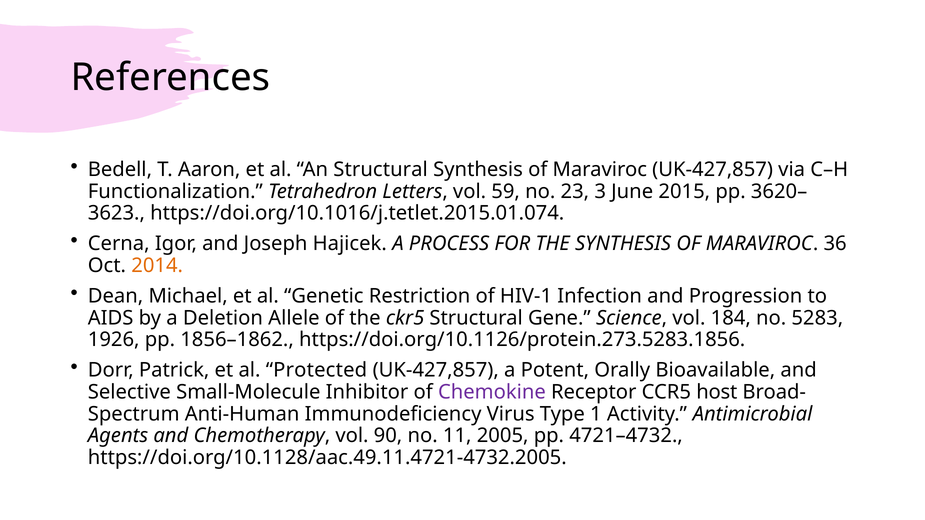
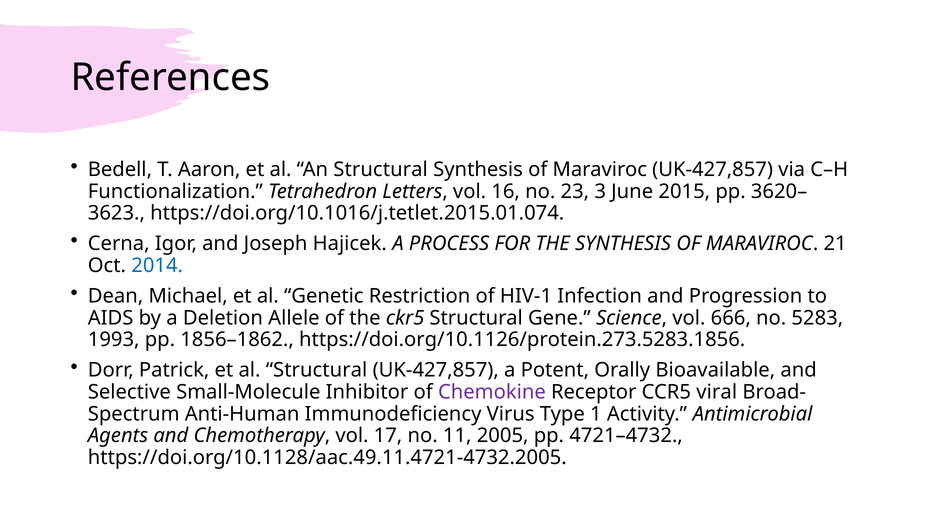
59: 59 -> 16 (506, 192)
36: 36 -> 21 (835, 244)
2014 colour: orange -> blue (157, 266)
184: 184 -> 666 (731, 318)
1926: 1926 -> 1993 (114, 340)
al Protected: Protected -> Structural (317, 370)
host: host -> viral (717, 392)
90: 90 -> 17 (388, 436)
